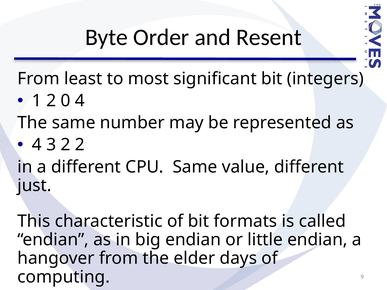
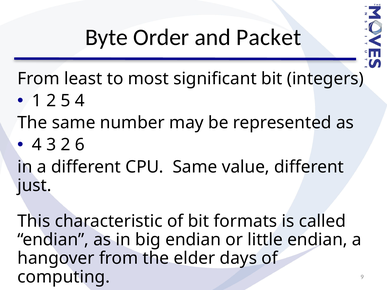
Resent: Resent -> Packet (269, 37)
0: 0 -> 5 (66, 101)
2 2: 2 -> 6 (80, 145)
